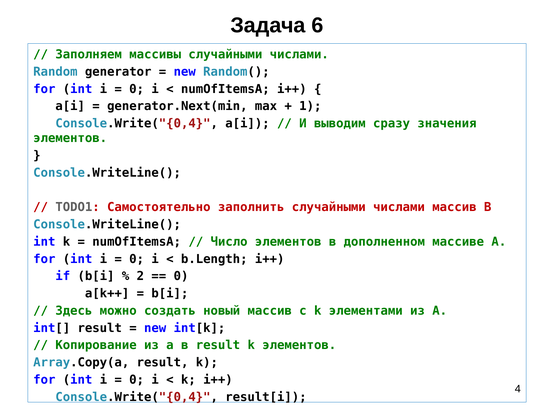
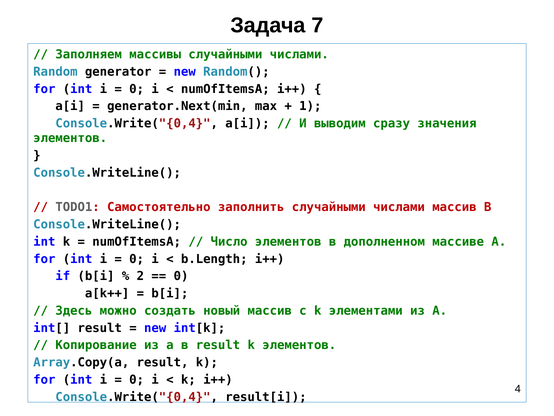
6: 6 -> 7 (317, 25)
